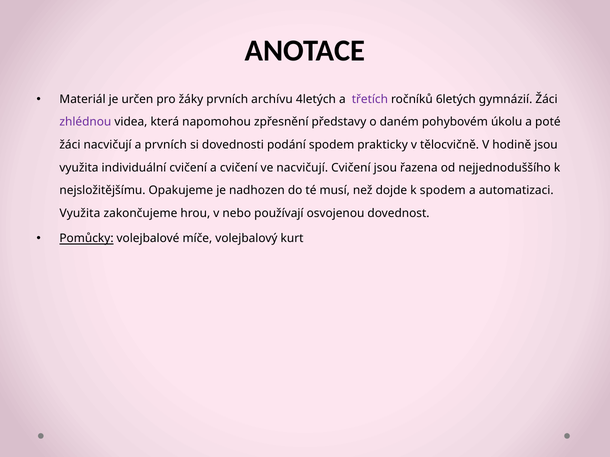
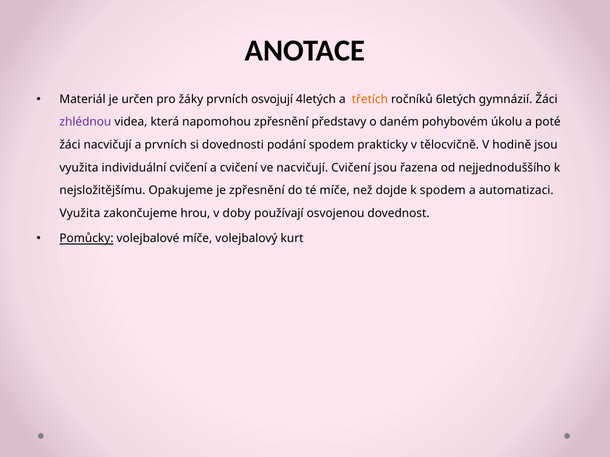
archívu: archívu -> osvojují (272, 99)
třetích colour: purple -> orange (370, 99)
je nadhozen: nadhozen -> zpřesnění (257, 191)
té musí: musí -> míče (335, 191)
nebo: nebo -> doby (237, 213)
